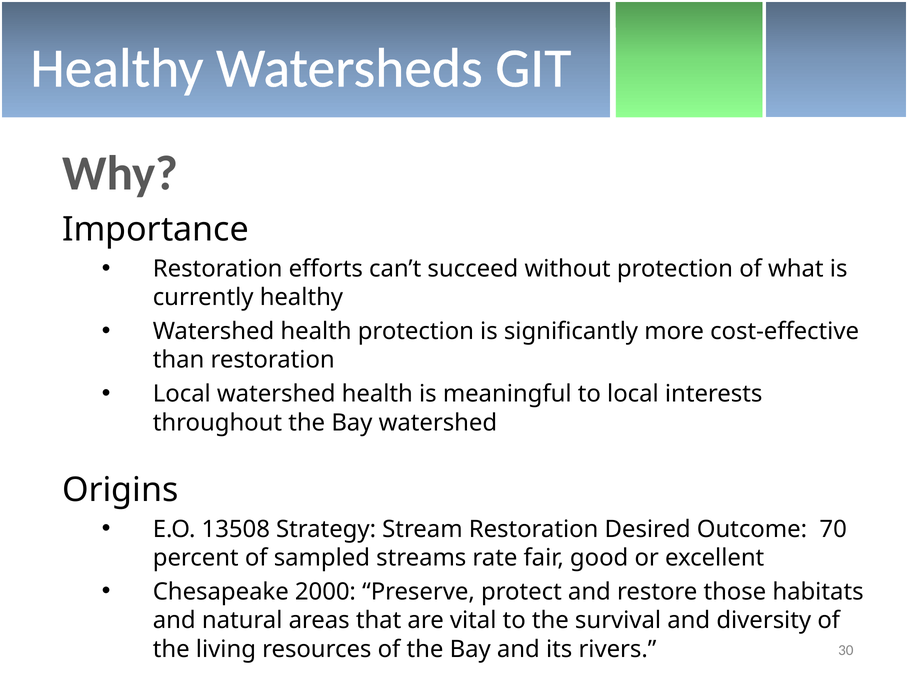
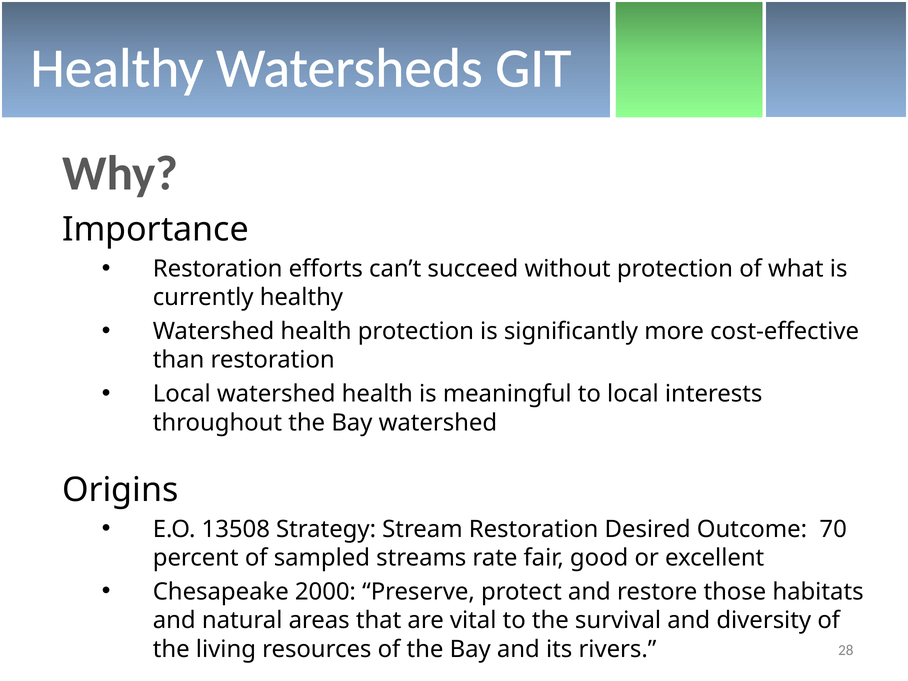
30: 30 -> 28 (846, 650)
